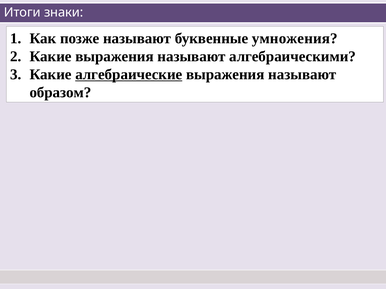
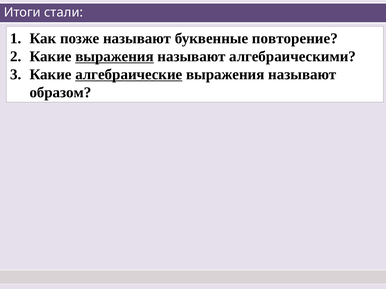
знаки: знаки -> стали (64, 12)
умножения: умножения -> повторение (295, 38)
выражения underline: none -> present (115, 57)
